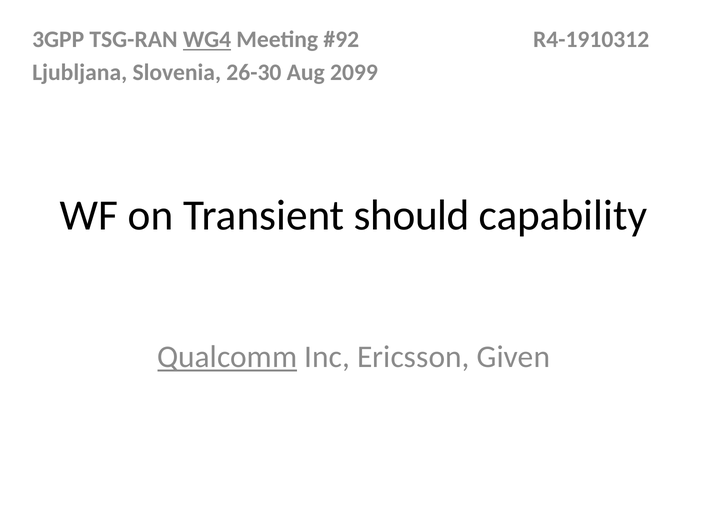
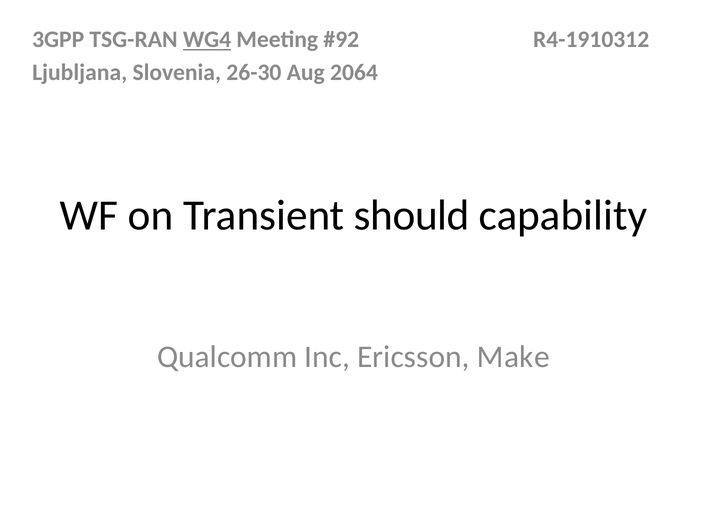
2099: 2099 -> 2064 (354, 73)
Qualcomm underline: present -> none (227, 357)
Given: Given -> Make (513, 357)
